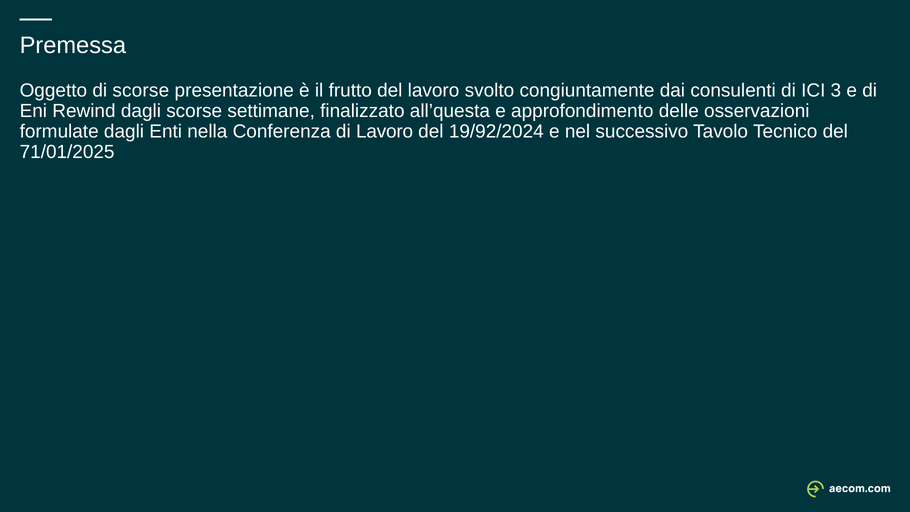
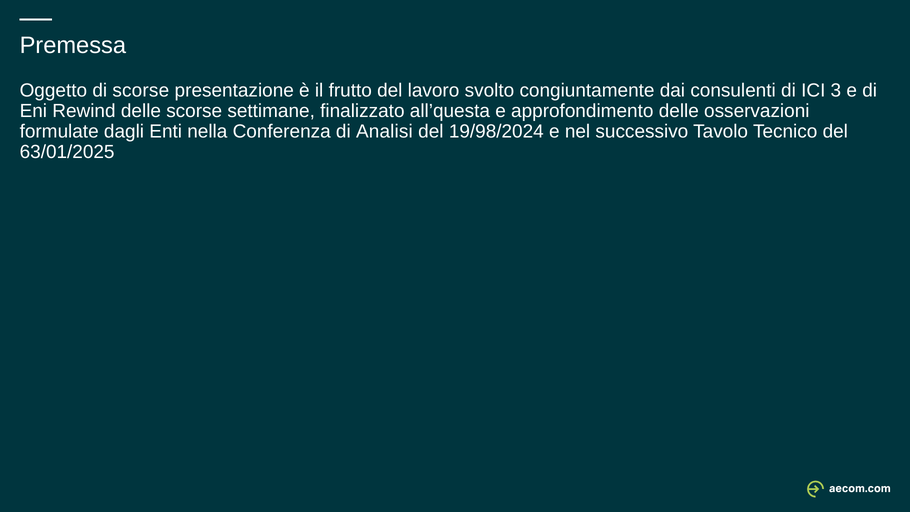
Rewind dagli: dagli -> delle (141, 111)
di Lavoro: Lavoro -> Analisi (384, 132)
19/92/2024: 19/92/2024 -> 19/98/2024 (496, 132)
71/01/2025: 71/01/2025 -> 63/01/2025 (67, 152)
